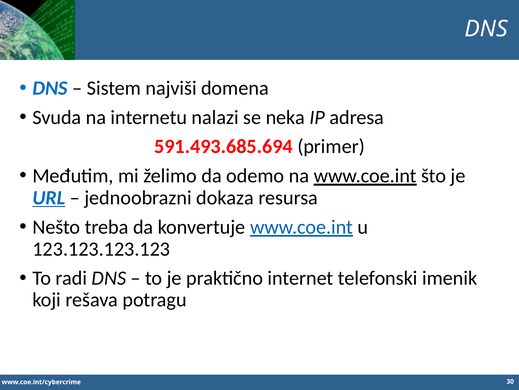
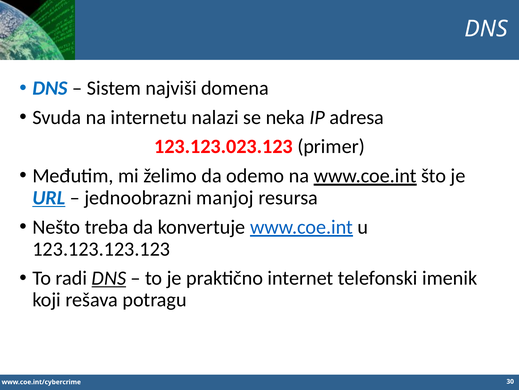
591.493.685.694: 591.493.685.694 -> 123.123.023.123 (223, 146)
dokaza: dokaza -> manjoj (225, 197)
DNS underline: none -> present (109, 278)
